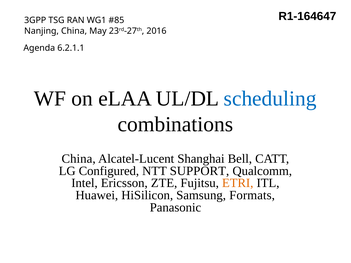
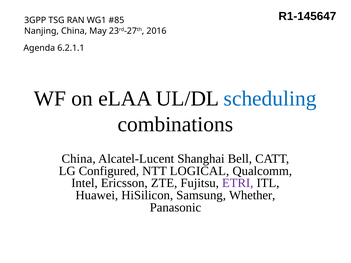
R1-164647: R1-164647 -> R1-145647 (307, 16)
SUPPORT: SUPPORT -> LOGICAL (199, 171)
ETRI colour: orange -> purple (238, 183)
Formats: Formats -> Whether (252, 195)
